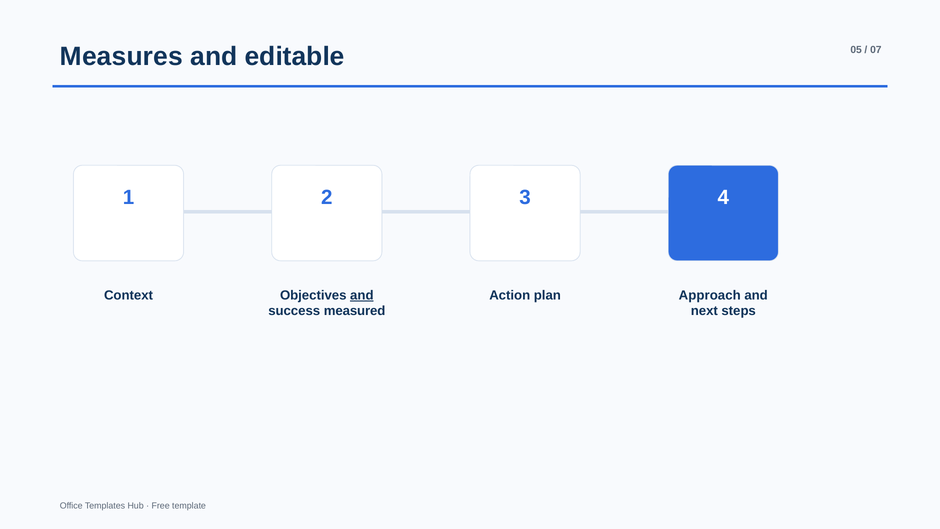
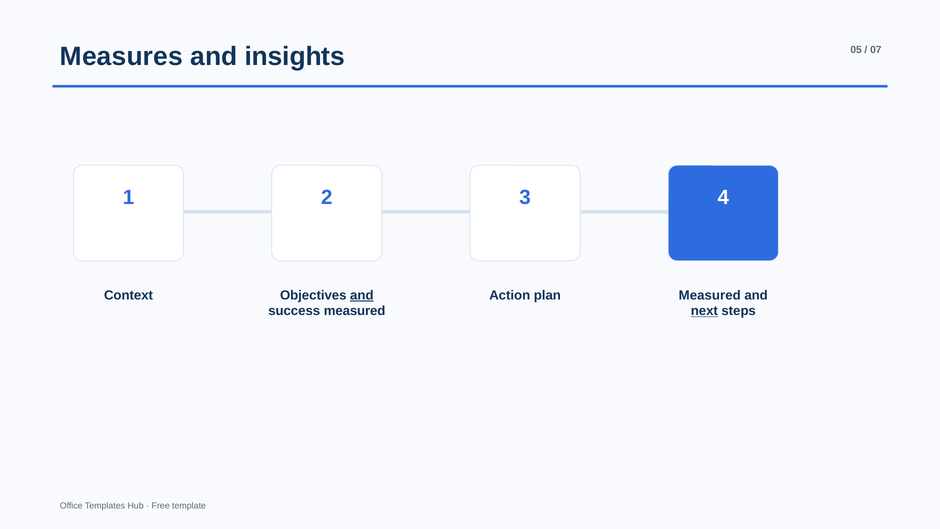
editable: editable -> insights (295, 56)
Approach: Approach -> Measured (710, 295)
next underline: none -> present (704, 311)
